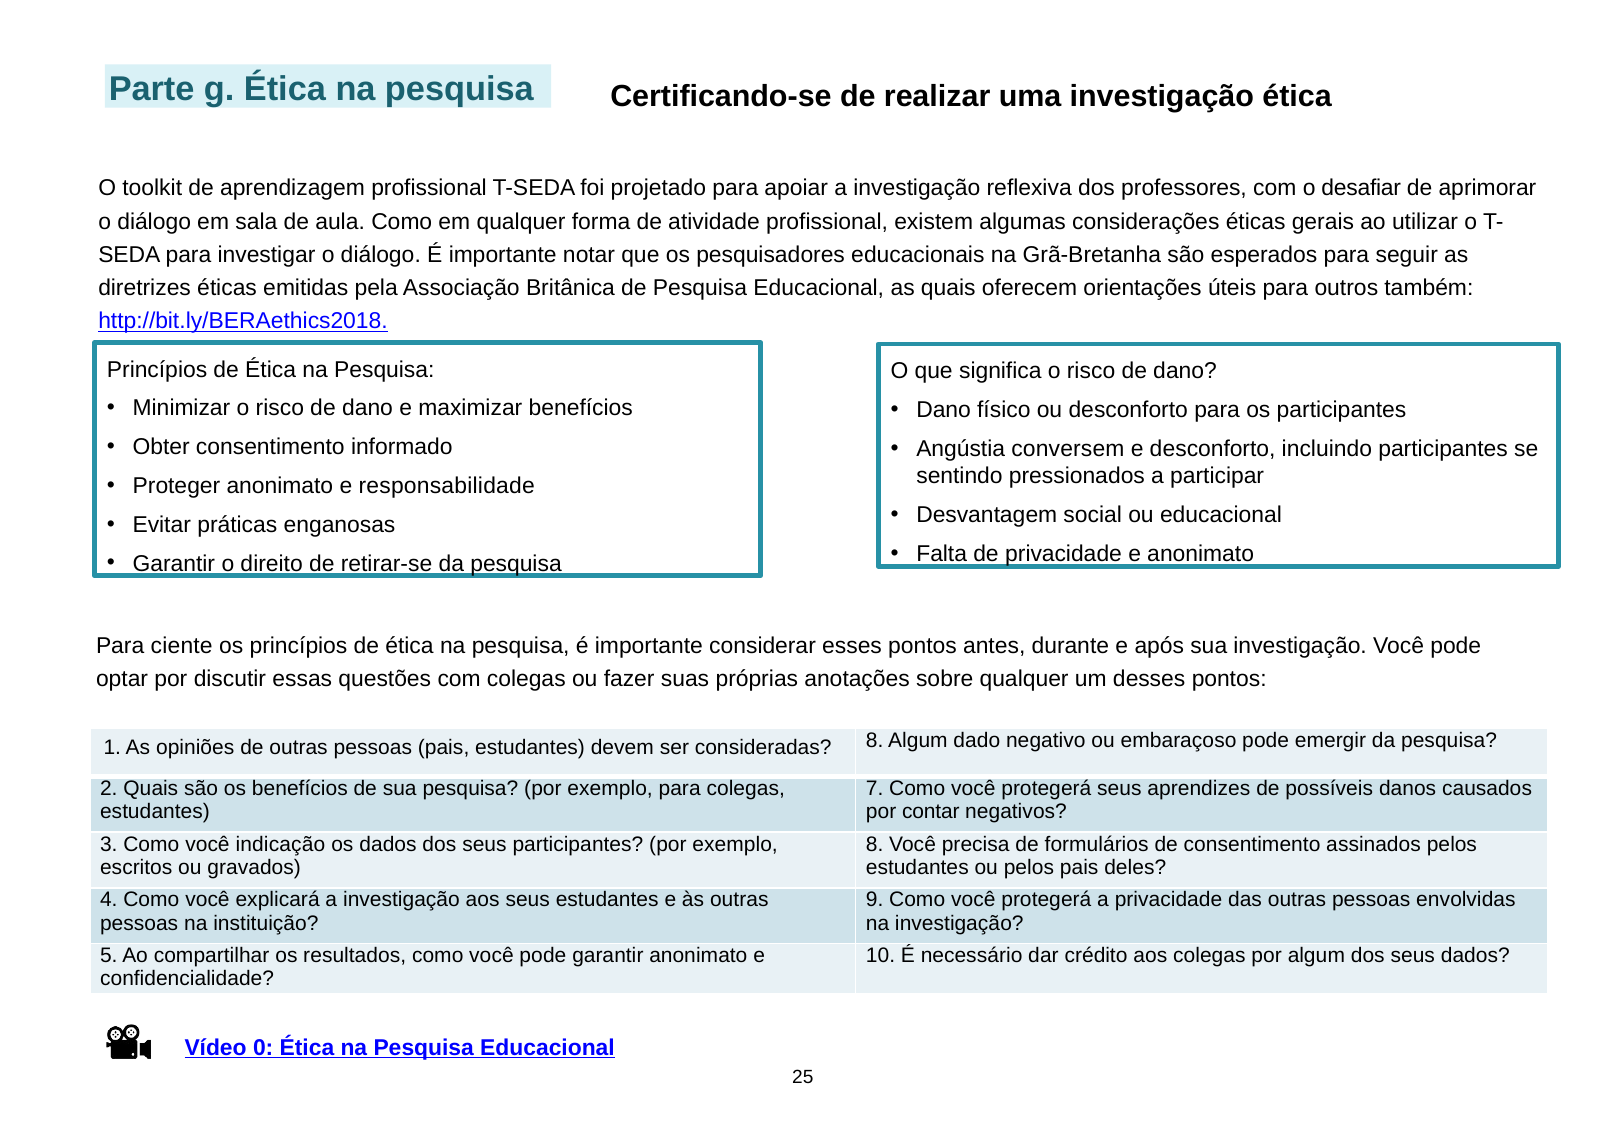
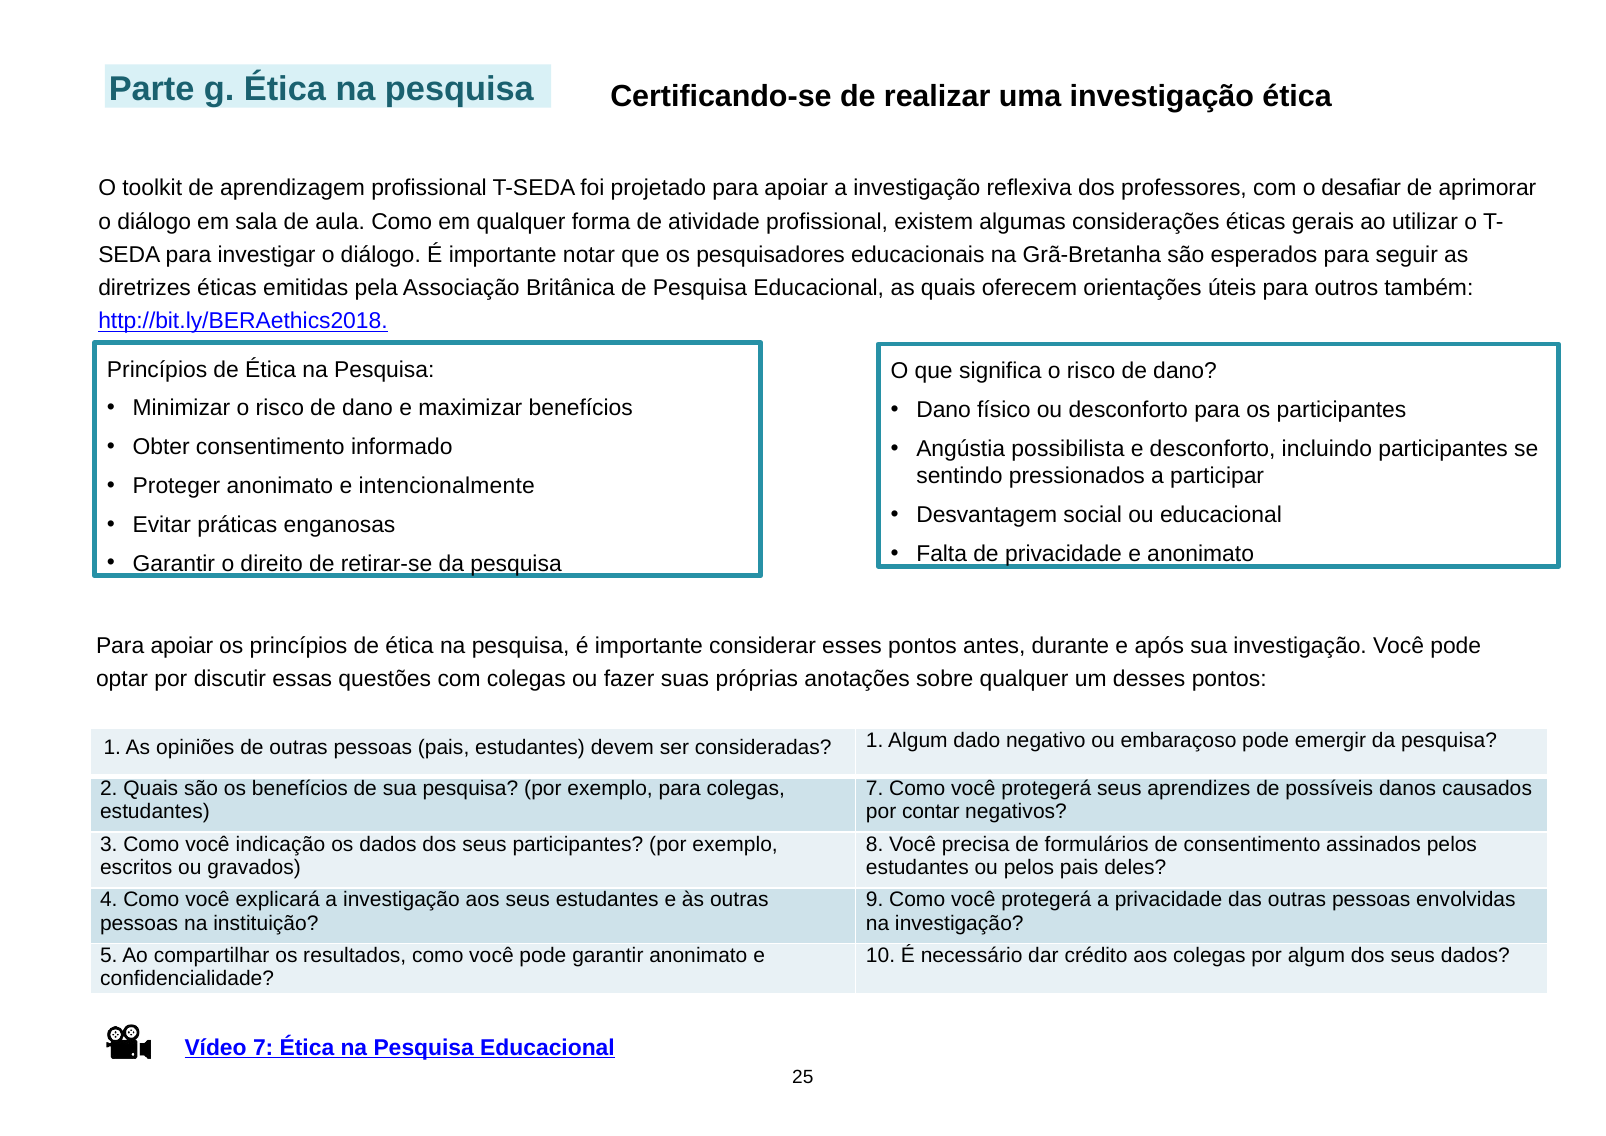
conversem: conversem -> possibilista (1068, 449)
responsabilidade: responsabilidade -> intencionalmente (447, 486)
ciente: ciente -> apoiar (182, 646)
consideradas 8: 8 -> 1 (875, 740)
Vídeo 0: 0 -> 7 (263, 1048)
